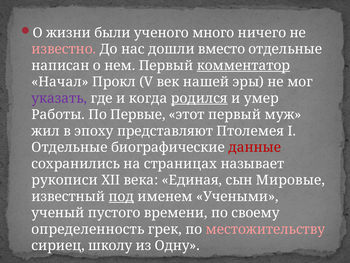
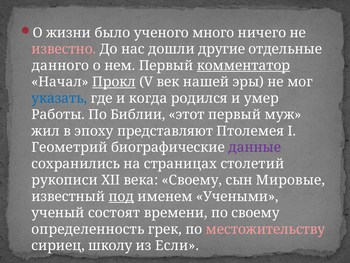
были: были -> было (112, 33)
вместо: вместо -> другие (222, 49)
написан: написан -> данного (60, 65)
Прокл underline: none -> present (114, 82)
указать colour: purple -> blue (59, 98)
родился underline: present -> none (199, 98)
Первые: Первые -> Библии (138, 114)
Отдельные: Отдельные -> Геометрий (69, 147)
данные colour: red -> purple (255, 147)
называет: называет -> столетий (252, 163)
века Единая: Единая -> Своему (192, 180)
пустого: пустого -> состоят (114, 213)
Одну: Одну -> Если (177, 245)
